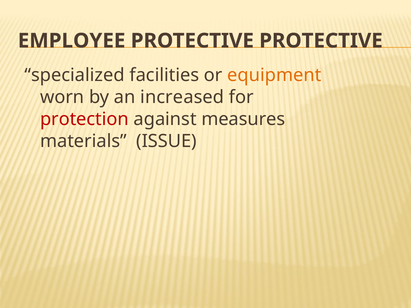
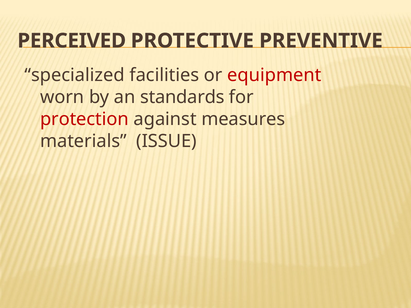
EMPLOYEE: EMPLOYEE -> PERCEIVED (72, 41)
PROTECTIVE PROTECTIVE: PROTECTIVE -> PREVENTIVE (321, 41)
equipment colour: orange -> red (274, 75)
increased: increased -> standards (182, 97)
